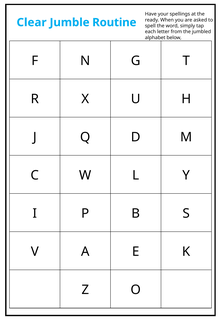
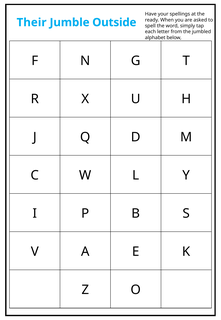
Clear: Clear -> Their (32, 22)
Routine: Routine -> Outside (114, 22)
